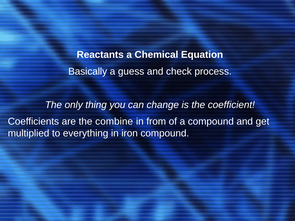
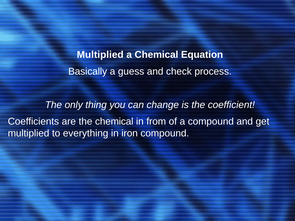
Reactants: Reactants -> Multiplied (100, 55)
the combine: combine -> chemical (114, 122)
